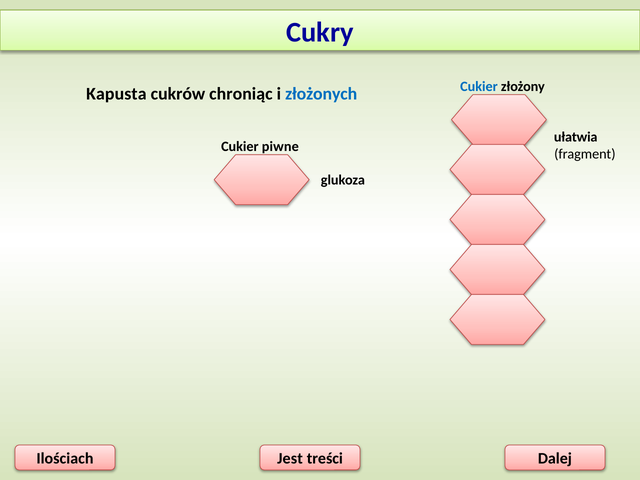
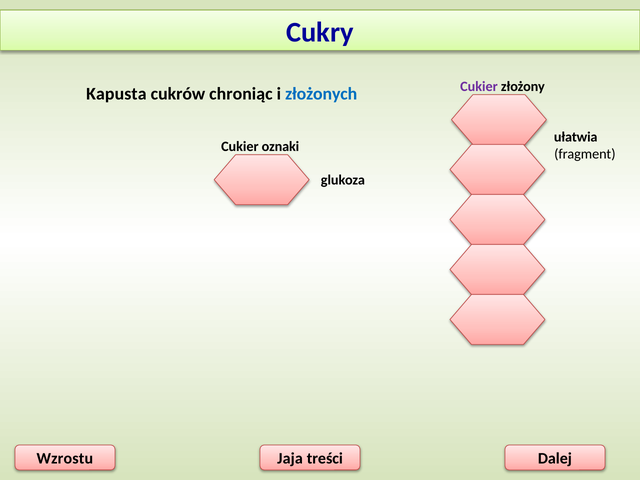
Cukier colour: blue -> purple (479, 86)
piwne: piwne -> oznaki (280, 147)
Ilościach: Ilościach -> Wzrostu (65, 459)
Jest: Jest -> Jaja (290, 459)
